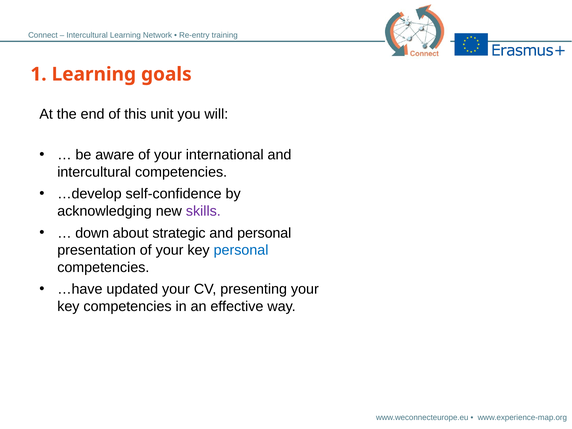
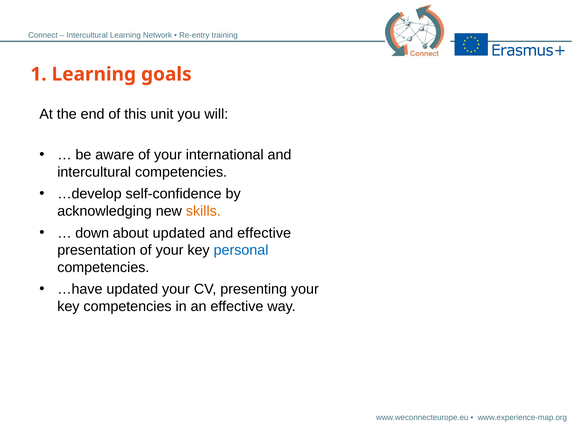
skills colour: purple -> orange (203, 211)
about strategic: strategic -> updated (179, 233)
and personal: personal -> effective (264, 233)
